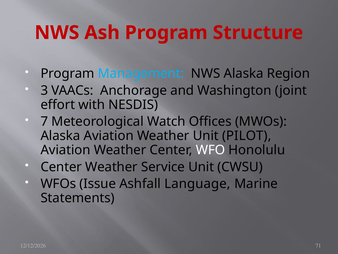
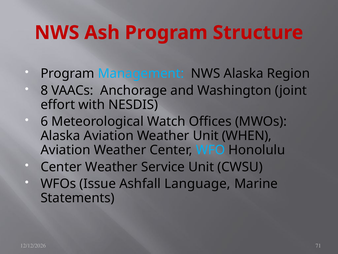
3: 3 -> 8 (44, 90)
7: 7 -> 6 (44, 121)
PILOT: PILOT -> WHEN (247, 136)
WFO colour: white -> light blue (210, 150)
